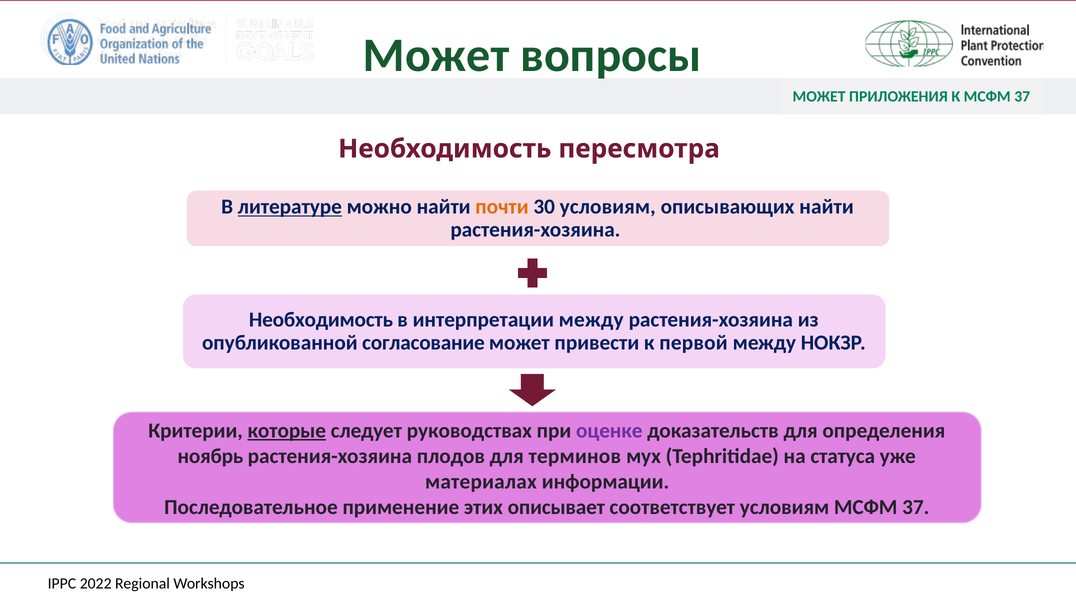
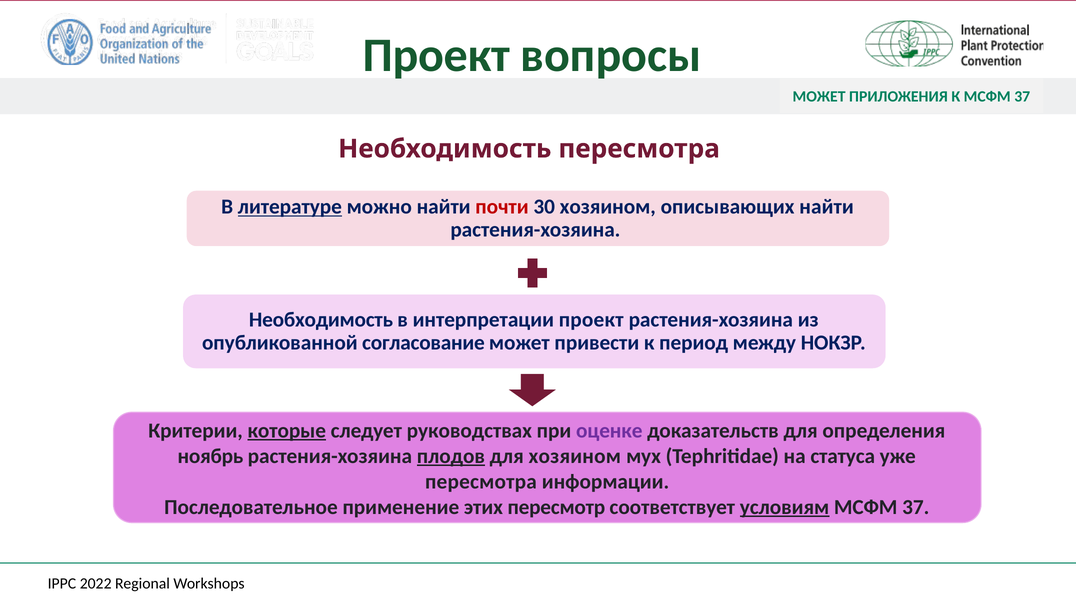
Может: Может -> Проект (436, 55)
почти colour: orange -> red (502, 207)
30 условиям: условиям -> хозяином (608, 207)
интерпретации между: между -> проект (591, 320)
первой: первой -> период (694, 343)
плодов underline: none -> present (451, 456)
для терминов: терминов -> хозяином (575, 456)
материалах: материалах -> пересмотра (481, 482)
описывает: описывает -> пересмотр (556, 507)
условиям underline: none -> present (785, 507)
